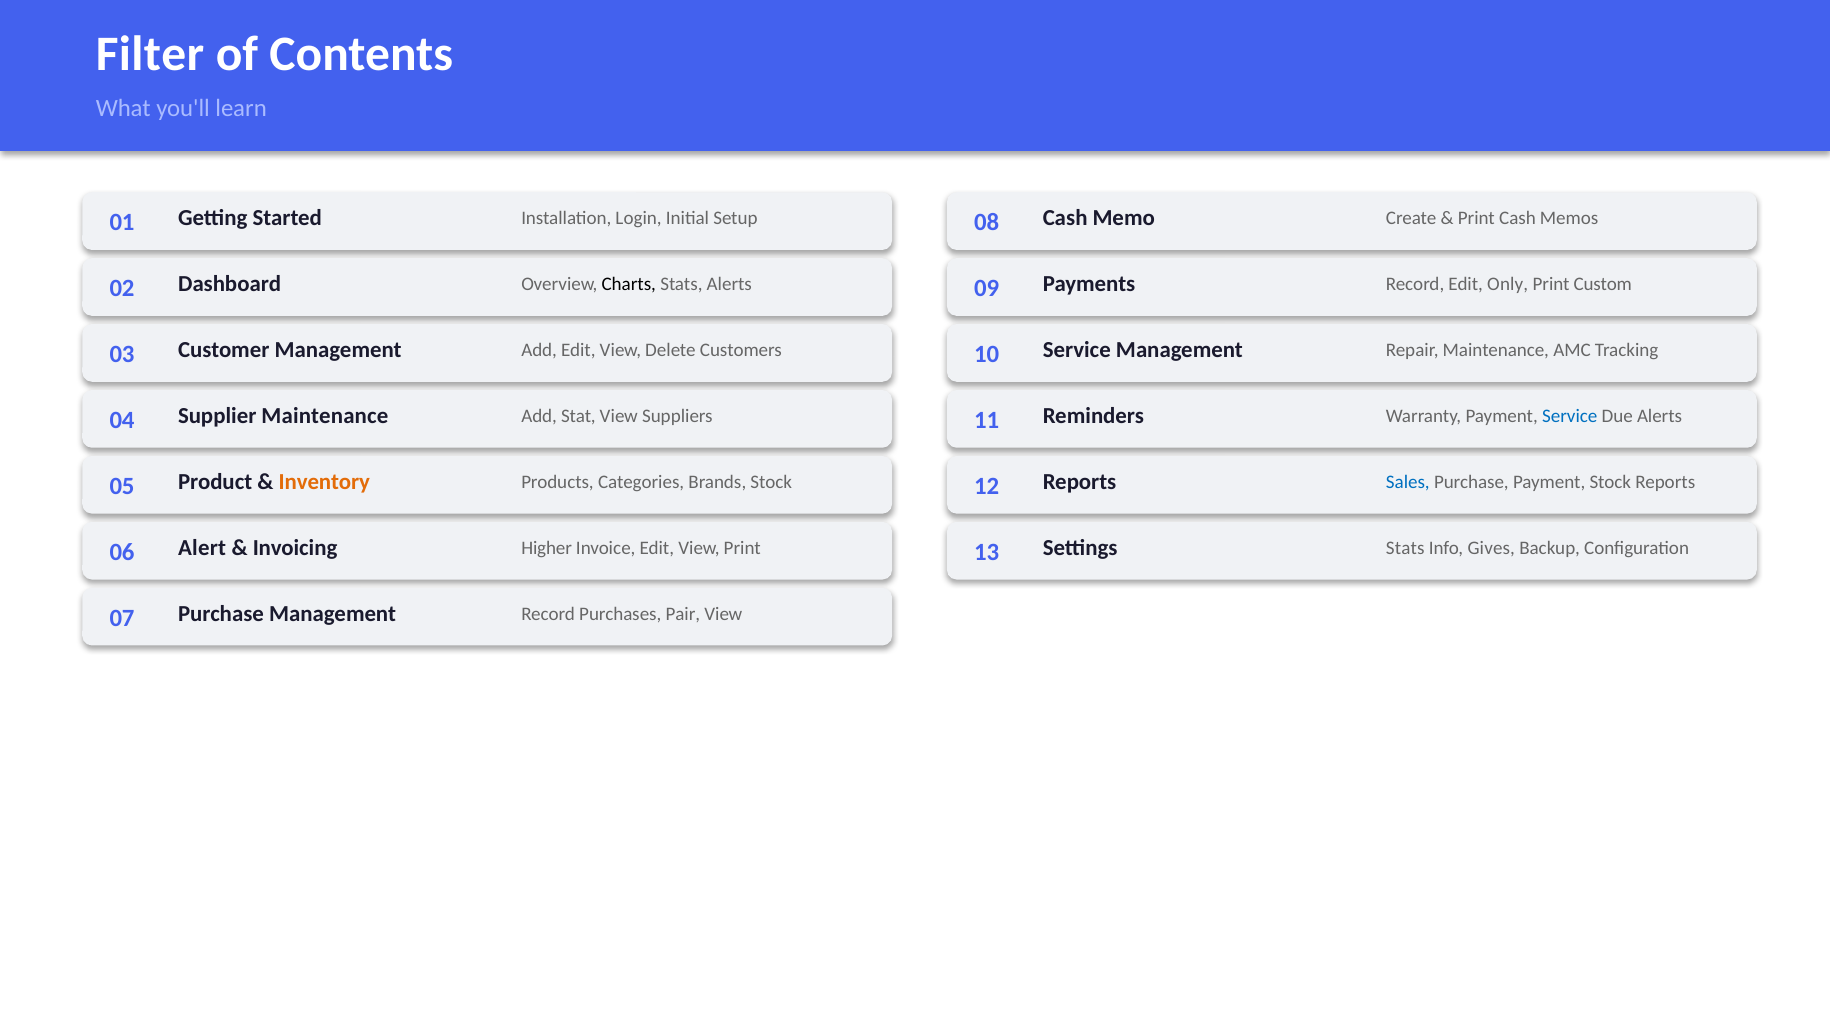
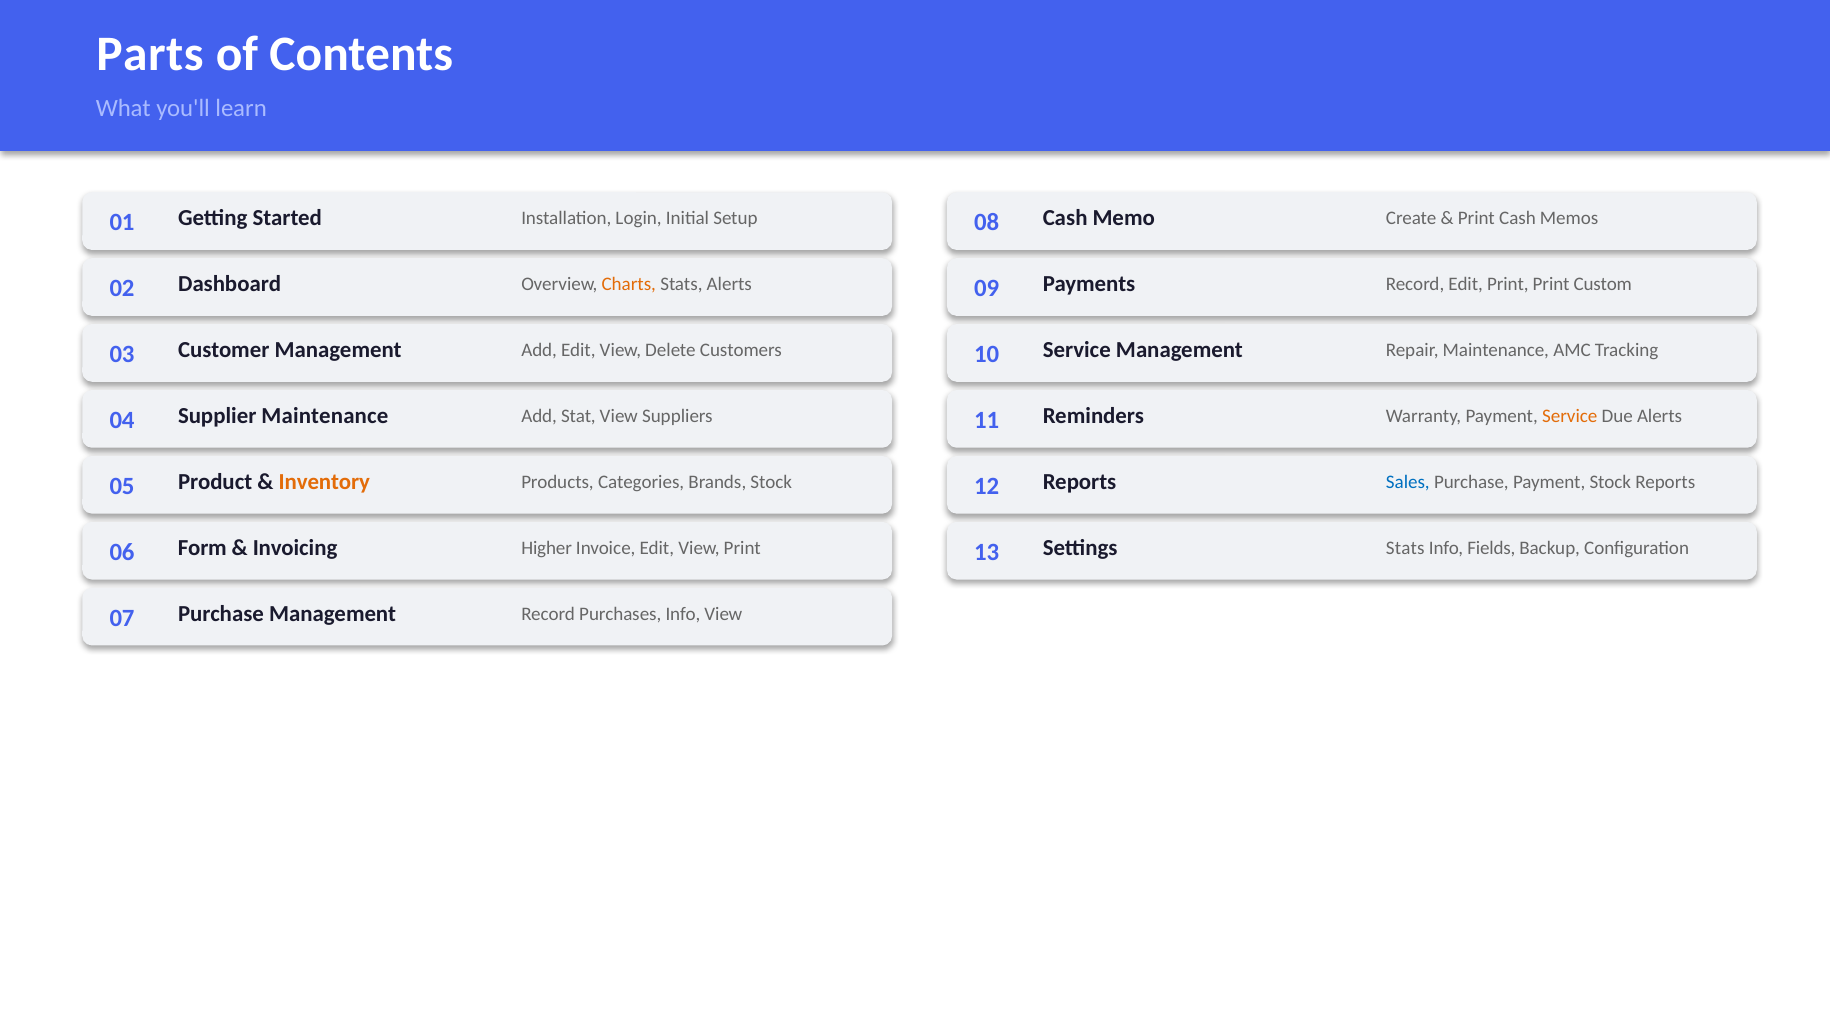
Filter: Filter -> Parts (150, 54)
Charts colour: black -> orange (629, 284)
Edit Only: Only -> Print (1508, 284)
Service colour: blue -> orange (1570, 416)
Alert: Alert -> Form (202, 548)
Gives: Gives -> Fields (1491, 548)
Purchases Pair: Pair -> Info (683, 614)
